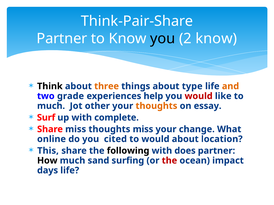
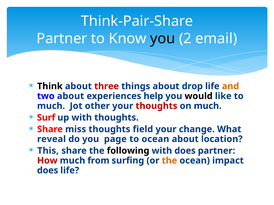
2 know: know -> email (216, 39)
three colour: orange -> red (107, 86)
type: type -> drop (192, 86)
two grade: grade -> about (71, 96)
would colour: red -> black (199, 96)
thoughts colour: orange -> red (156, 106)
on essay: essay -> much (208, 106)
with complete: complete -> thoughts (116, 118)
thoughts miss: miss -> field (143, 130)
online: online -> reveal (51, 139)
cited: cited -> page (115, 139)
to would: would -> ocean (155, 139)
How colour: black -> red (47, 161)
sand: sand -> from (98, 161)
the colour: red -> orange (169, 161)
days: days -> does (48, 171)
